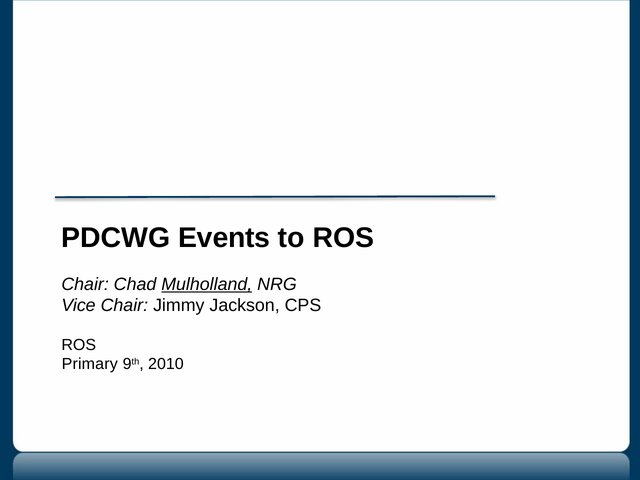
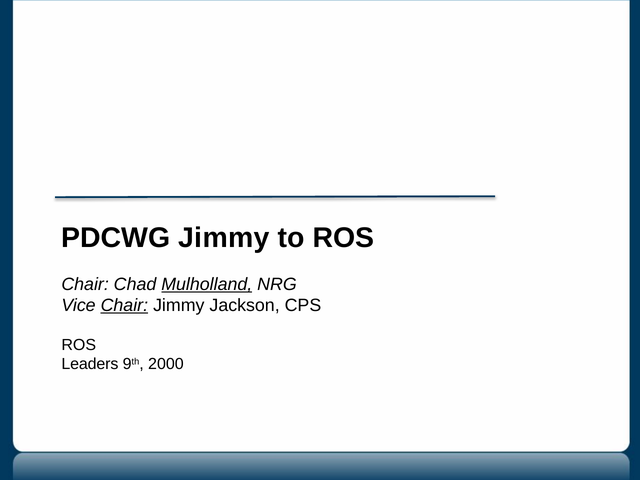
PDCWG Events: Events -> Jimmy (224, 238)
Chair underline: none -> present (124, 305)
Primary: Primary -> Leaders (90, 364)
2010: 2010 -> 2000 (166, 364)
